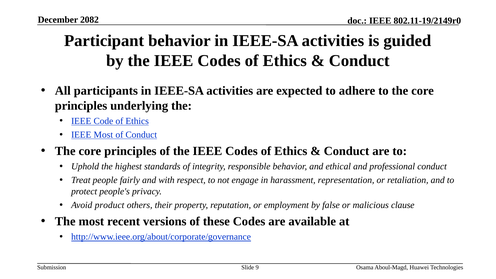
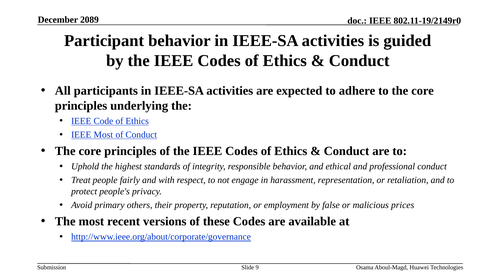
2082: 2082 -> 2089 (89, 20)
product: product -> primary (110, 205)
clause: clause -> prices (403, 205)
